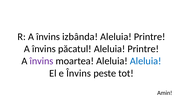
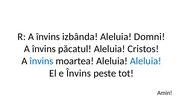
Printre: Printre -> Domni (150, 37)
păcatul Aleluia Printre: Printre -> Cristos (143, 49)
învins colour: purple -> blue (42, 61)
